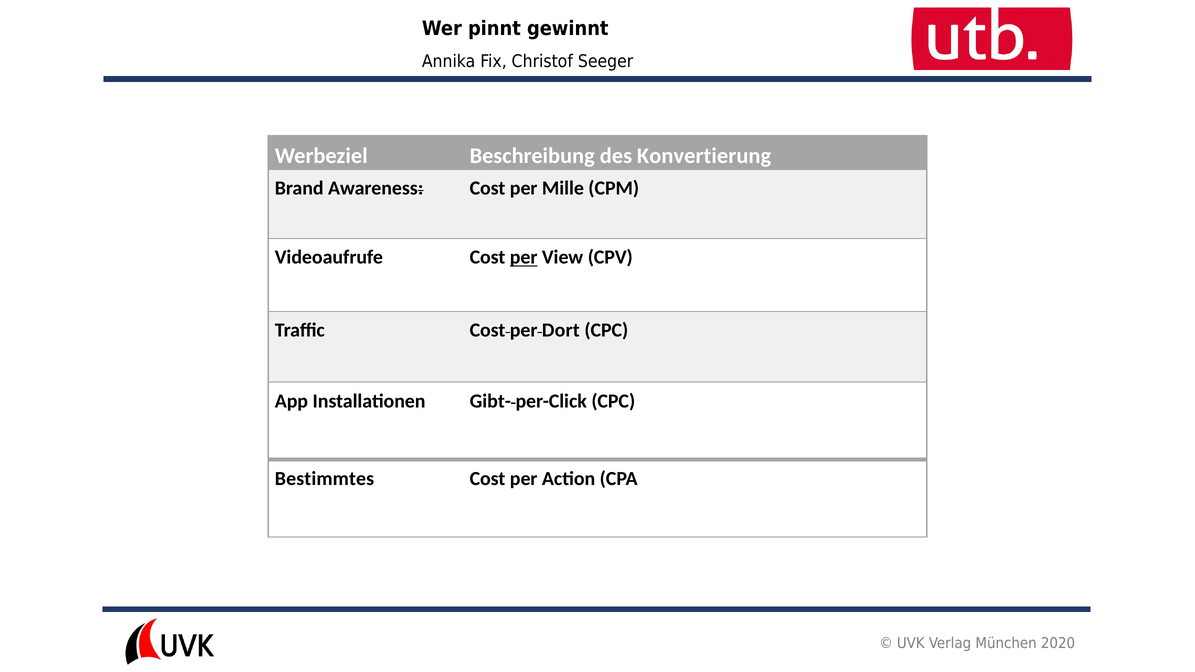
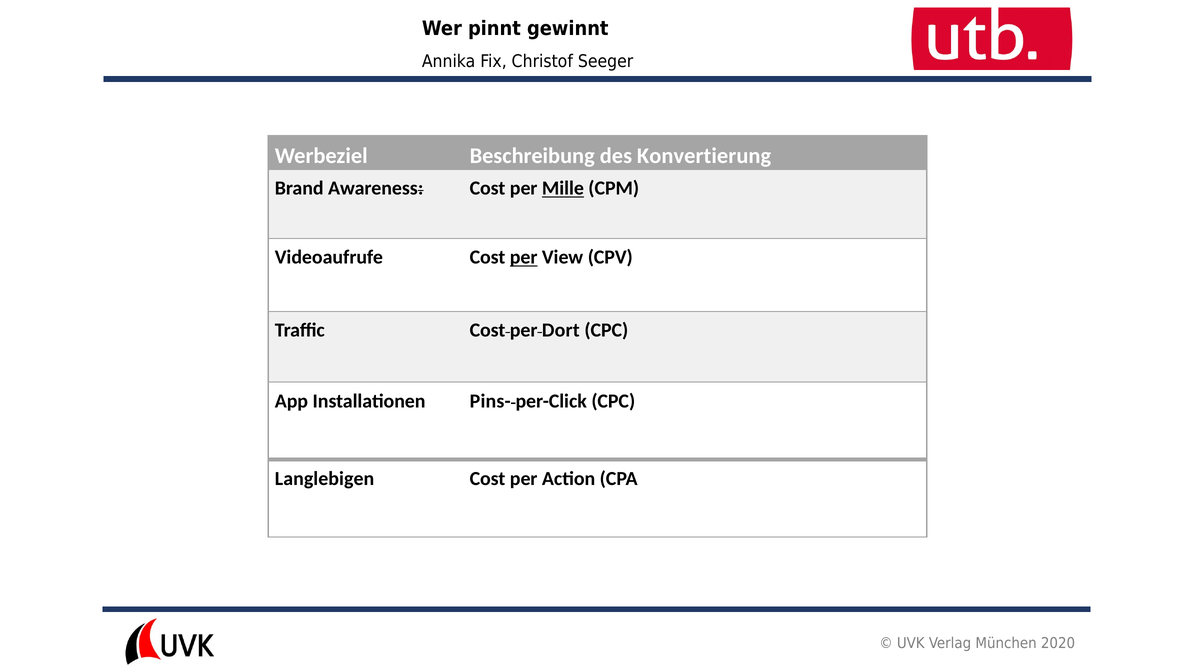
Mille underline: none -> present (563, 188)
Gibt-: Gibt- -> Pins- (490, 401)
Bestimmtes: Bestimmtes -> Langlebigen (325, 479)
